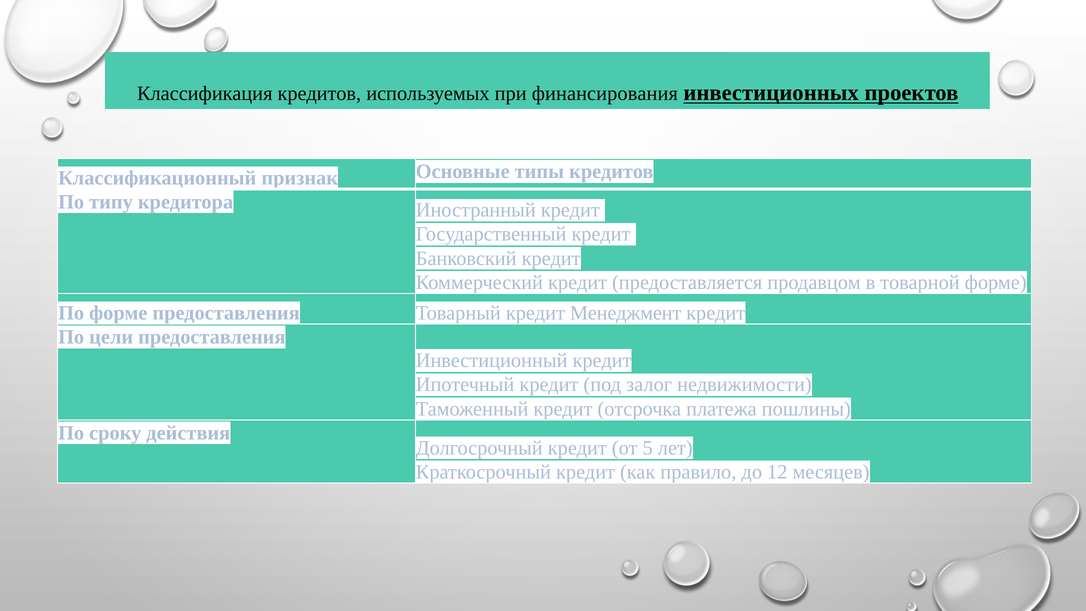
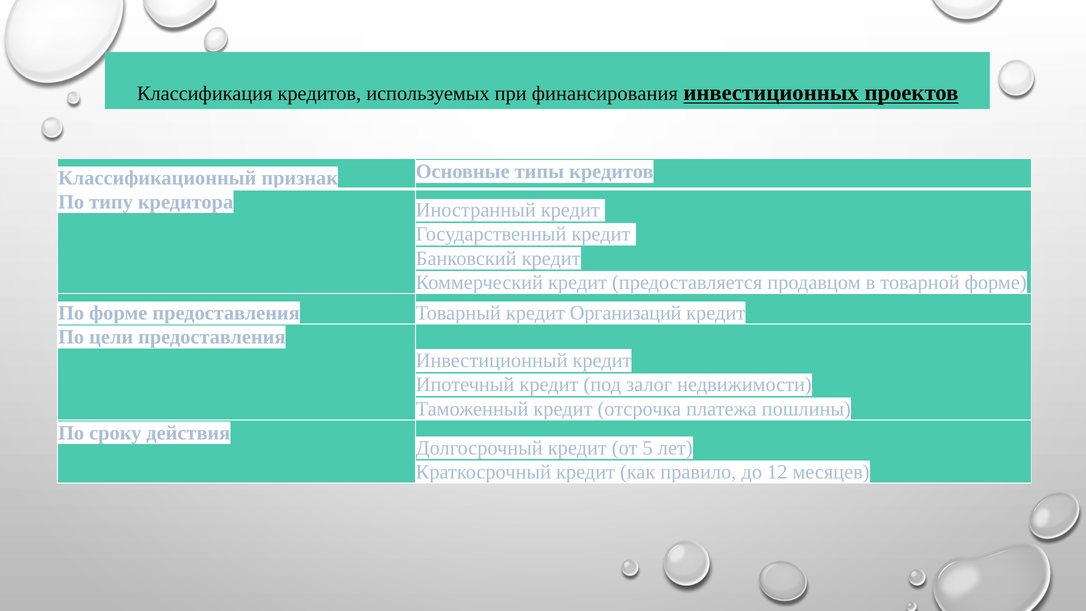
Менеджмент: Менеджмент -> Организаций (626, 313)
